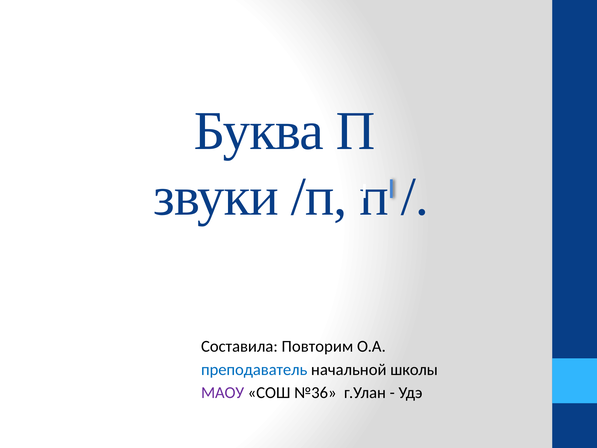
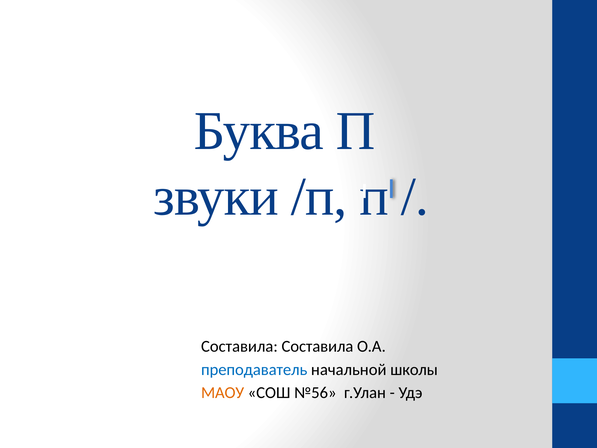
Составила Повторим: Повторим -> Составила (317, 346)
МАОУ colour: purple -> orange (223, 393)
№36: №36 -> №56 (315, 393)
